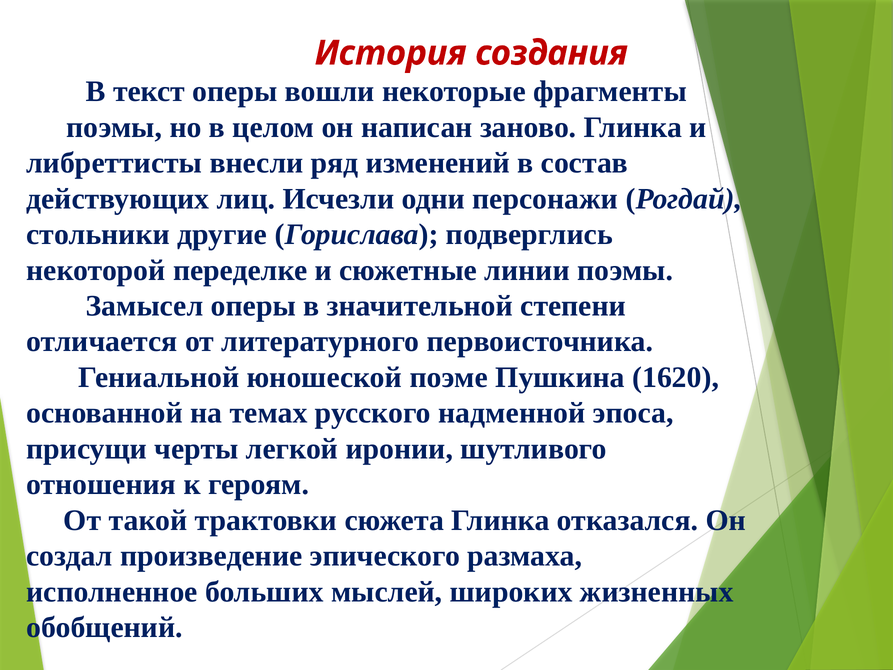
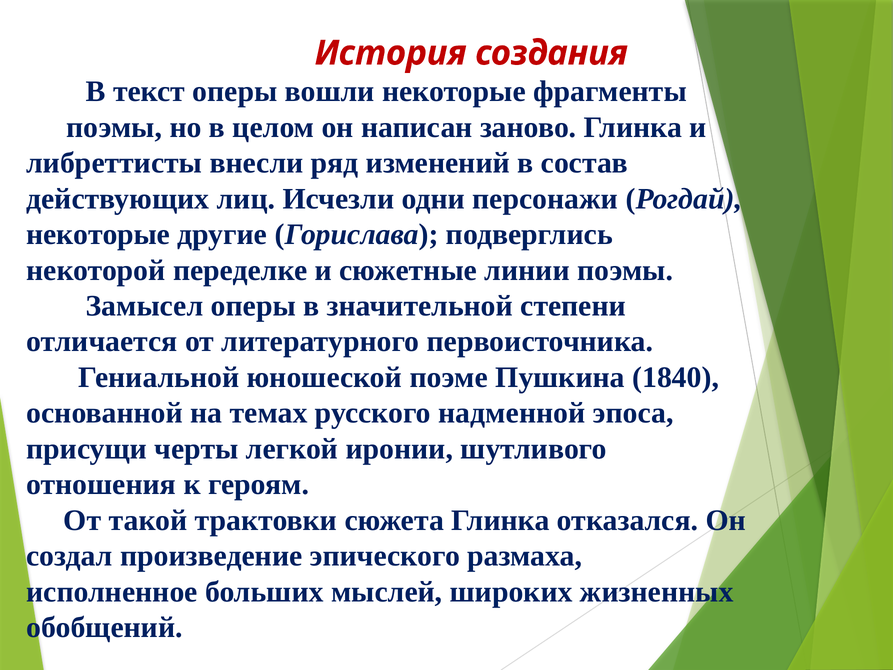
стольники: стольники -> некоторые (98, 234)
1620: 1620 -> 1840 (676, 377)
